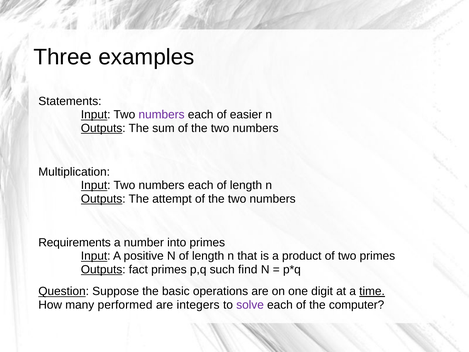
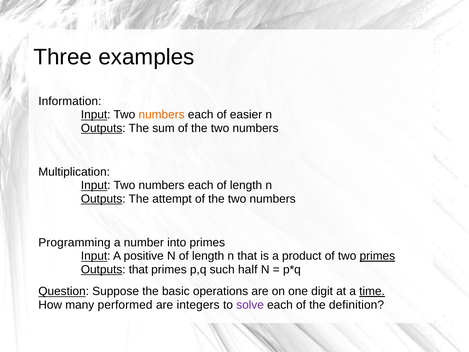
Statements: Statements -> Information (70, 101)
numbers colour: purple -> orange (162, 115)
Requirements: Requirements -> Programming (74, 242)
primes underline: none -> present (377, 256)
Outputs fact: fact -> that (138, 269)
find: find -> half (248, 269)
computer: computer -> definition (356, 305)
